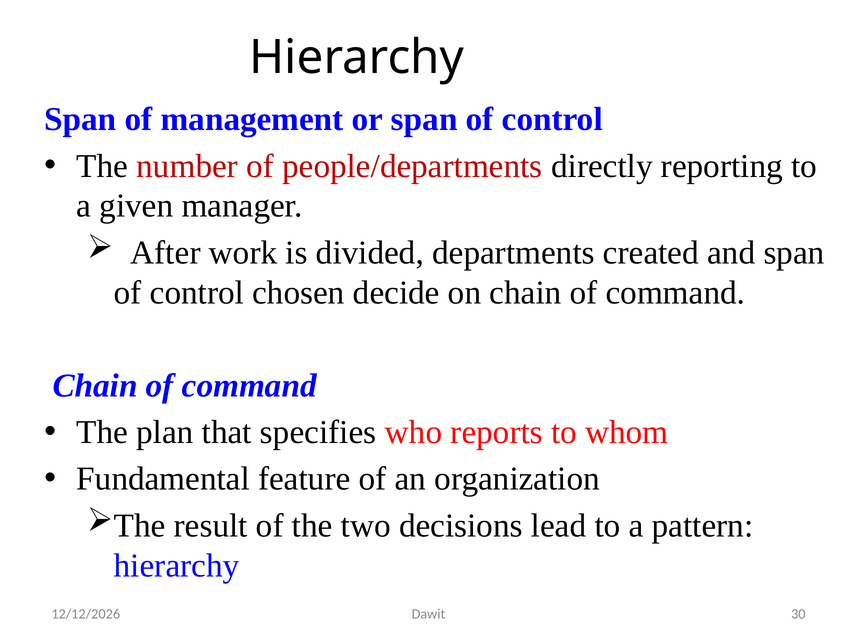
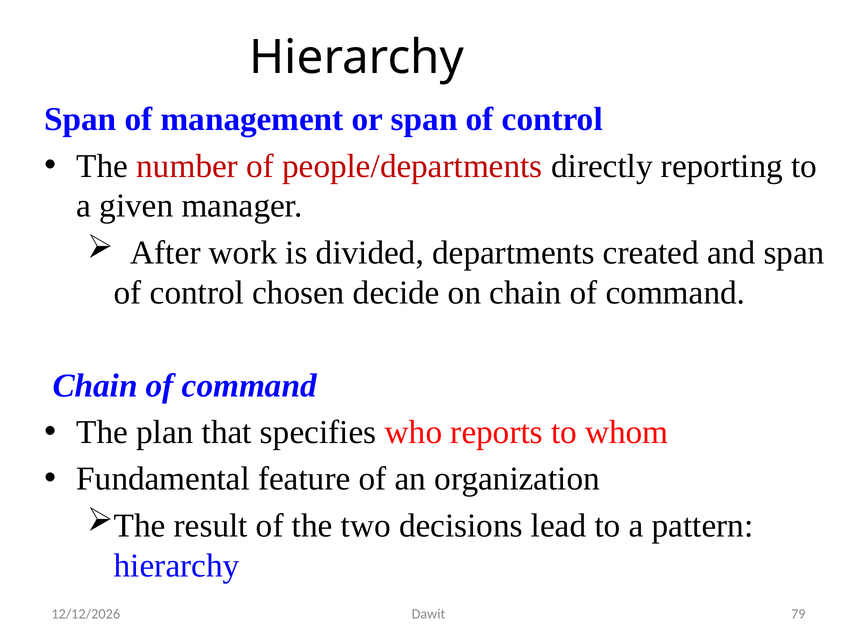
30: 30 -> 79 (798, 614)
